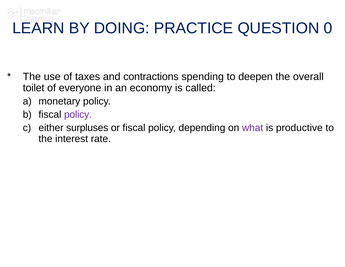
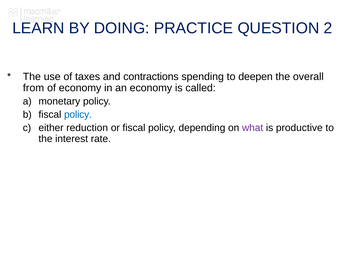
0: 0 -> 2 (328, 28)
toilet: toilet -> from (34, 88)
of everyone: everyone -> economy (80, 88)
policy colour: purple -> blue (78, 114)
surpluses: surpluses -> reduction (87, 128)
